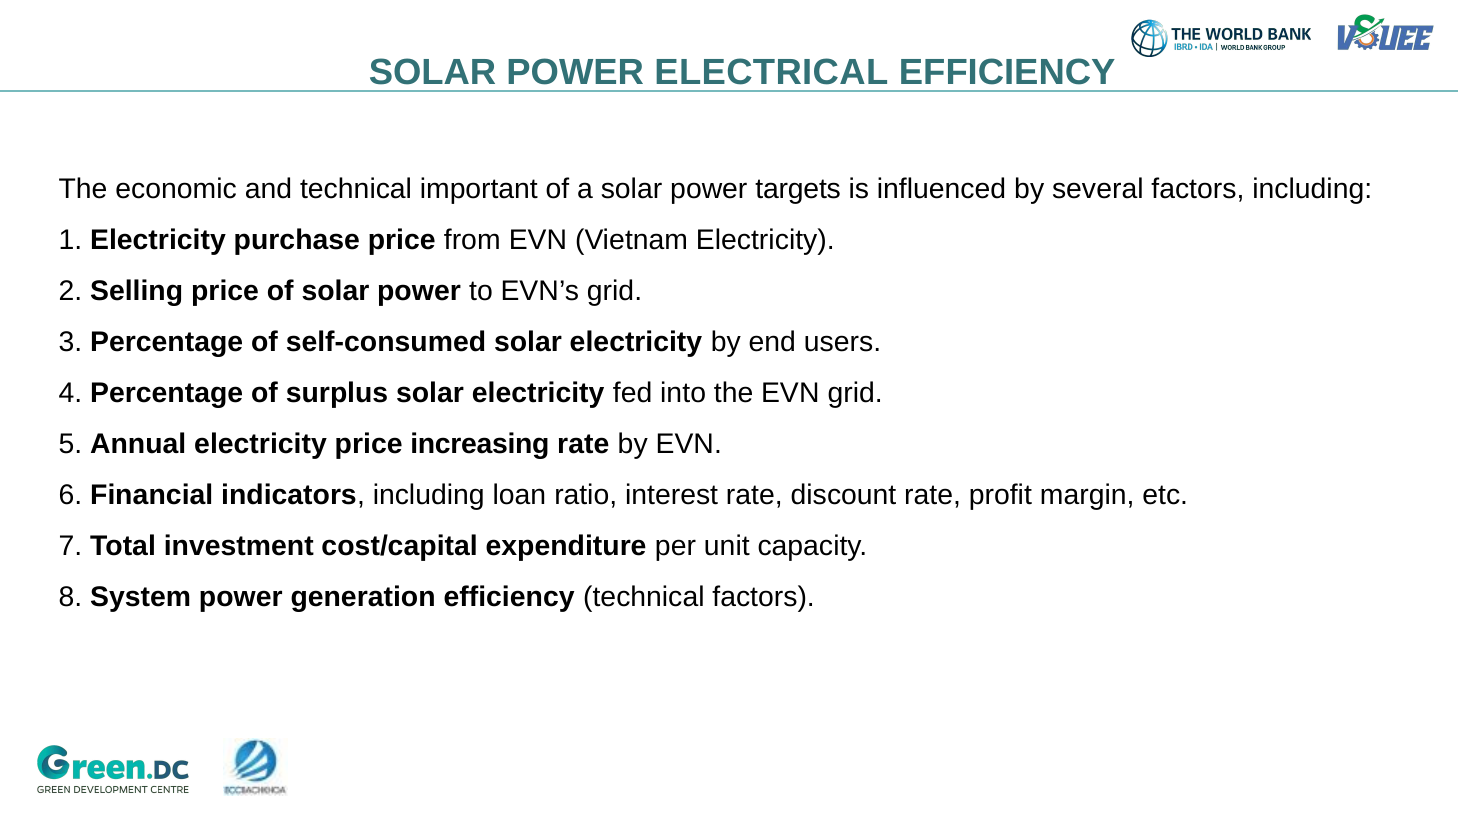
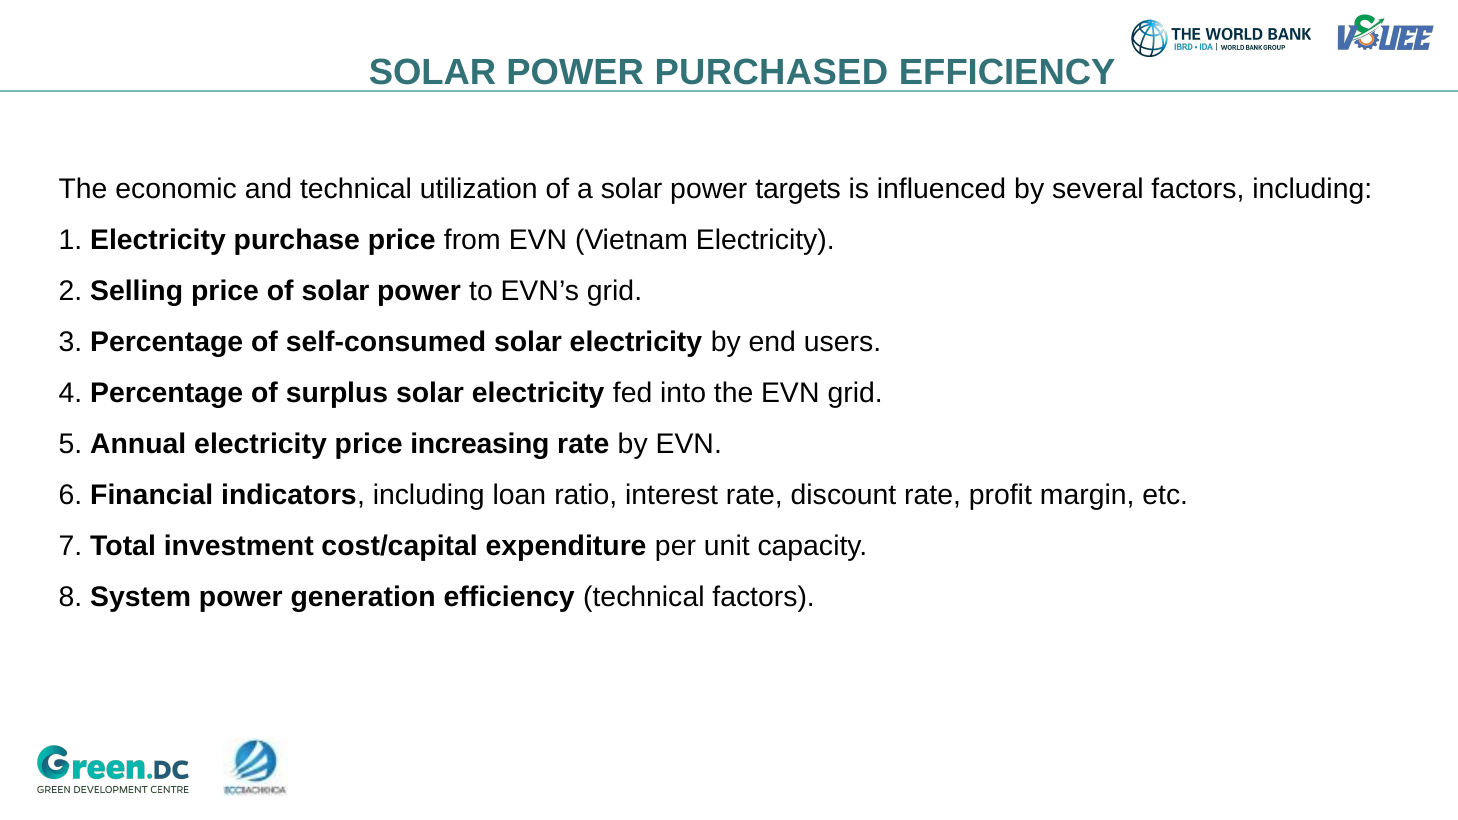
ELECTRICAL: ELECTRICAL -> PURCHASED (771, 72)
important: important -> utilization (479, 189)
